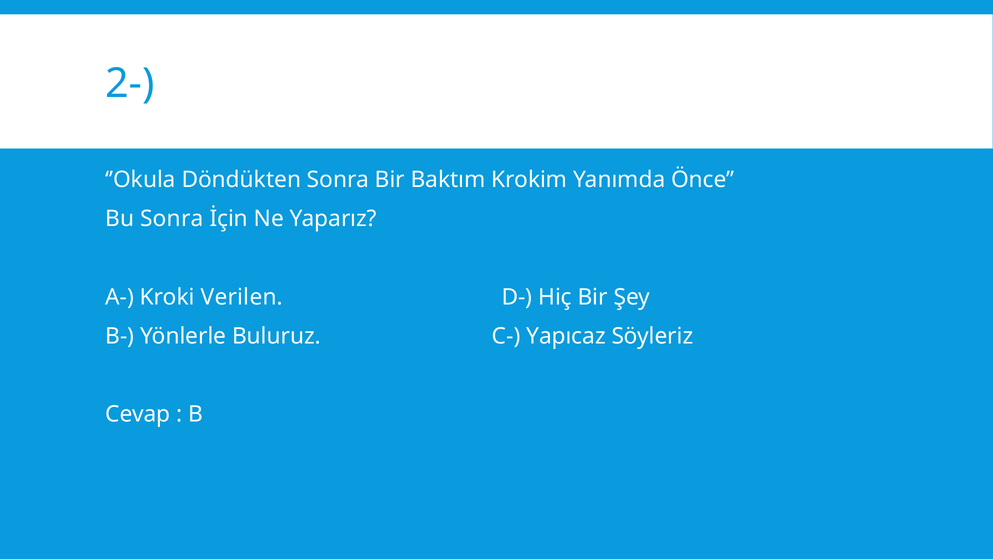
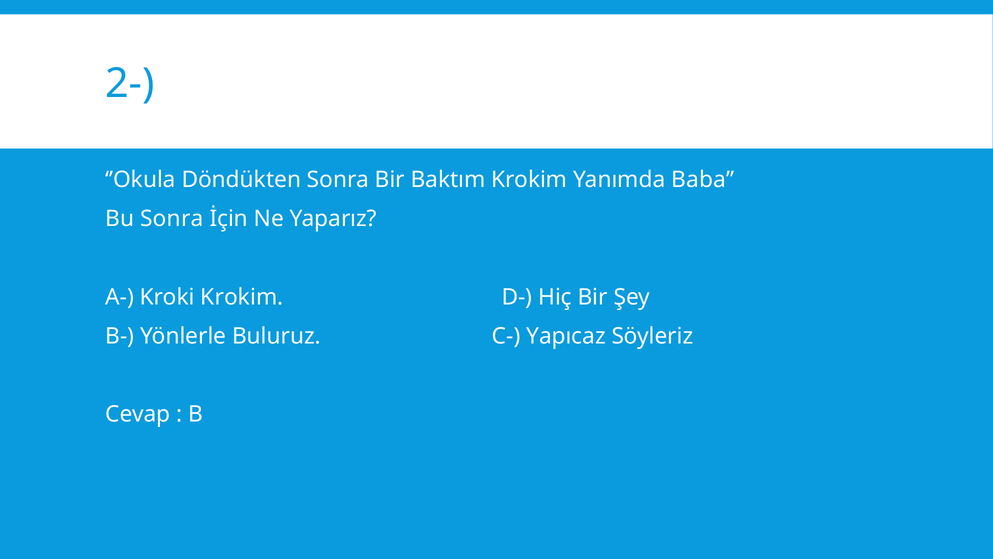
Önce: Önce -> Baba (703, 180)
Kroki Verilen: Verilen -> Krokim (242, 297)
